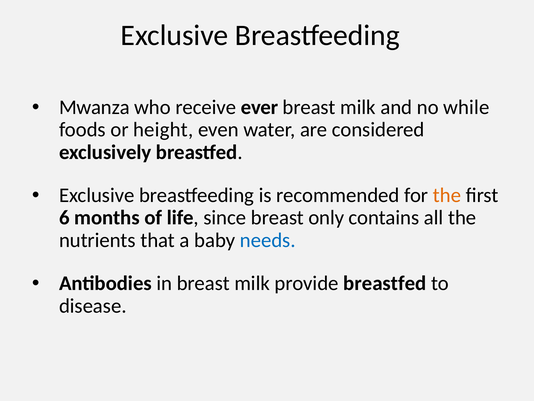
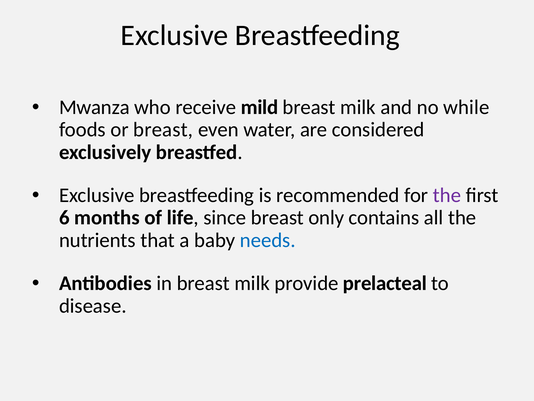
ever: ever -> mild (260, 107)
or height: height -> breast (163, 130)
the colour: orange -> purple (447, 195)
provide breastfed: breastfed -> prelacteal (385, 283)
